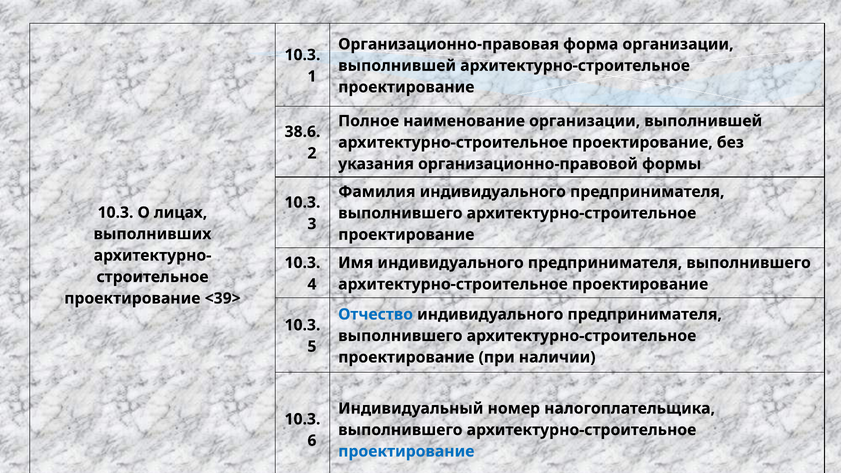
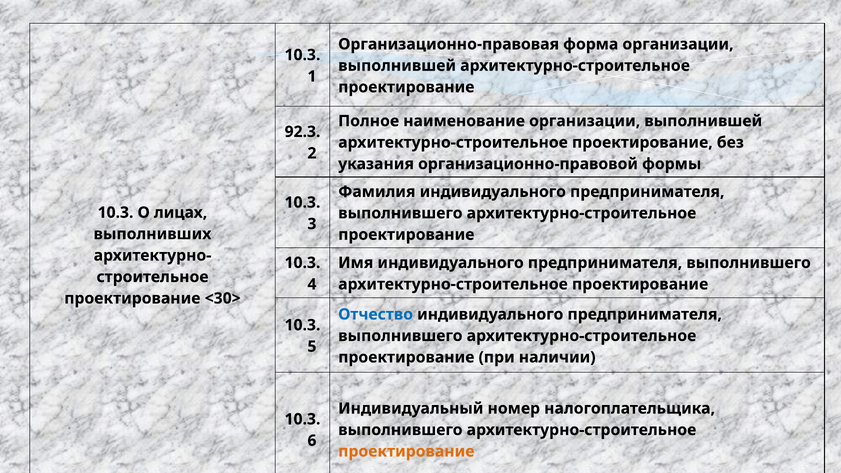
38.6: 38.6 -> 92.3 (303, 132)
<39>: <39> -> <30> (223, 298)
проектирование colour: blue -> orange (406, 451)
